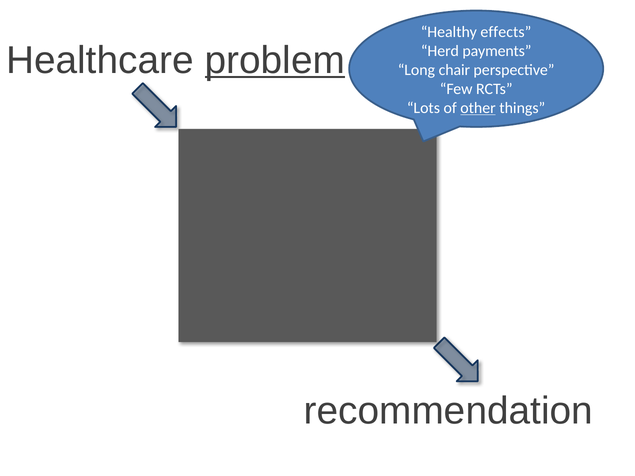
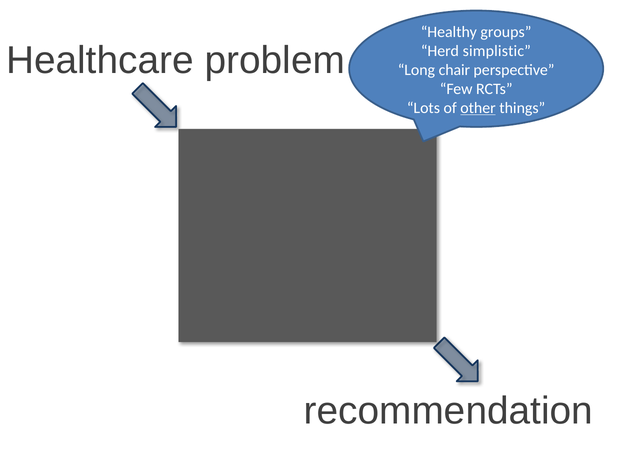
effects: effects -> groups (506, 32)
problem underline: present -> none (275, 60)
payments: payments -> simplistic (497, 51)
